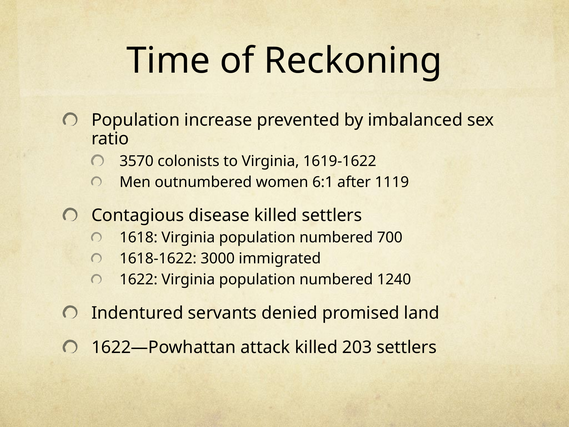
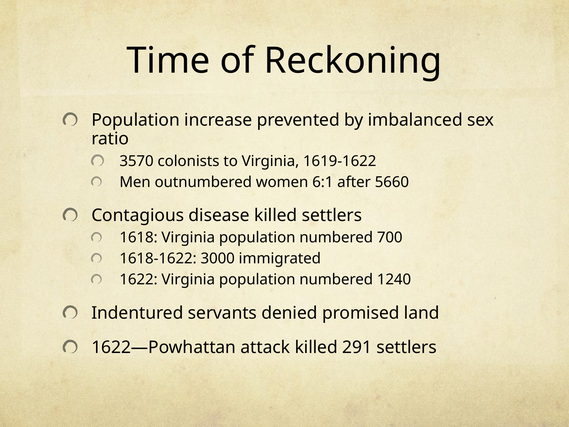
1119: 1119 -> 5660 (392, 182)
203: 203 -> 291 (357, 347)
